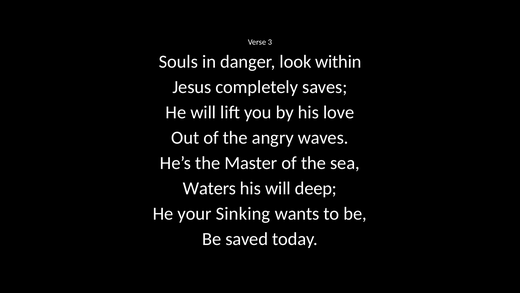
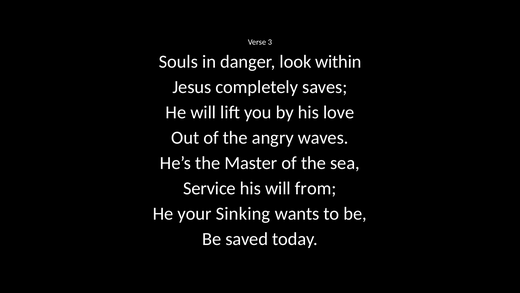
Waters: Waters -> Service (210, 188)
deep: deep -> from (316, 188)
